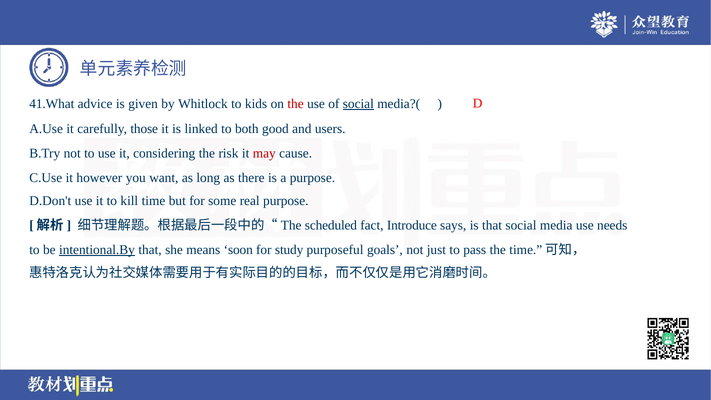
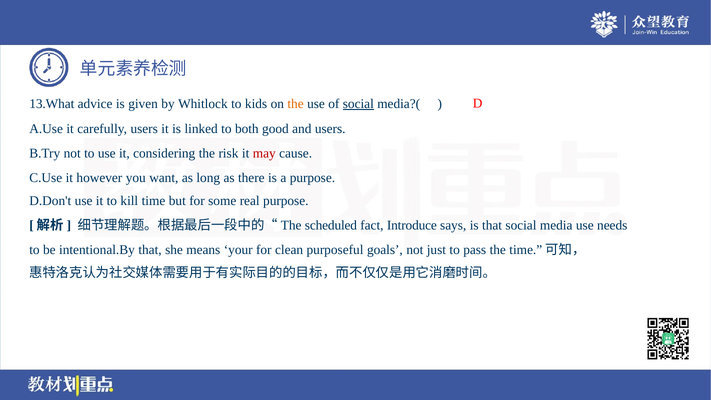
41.What: 41.What -> 13.What (52, 104)
the colour: red -> orange (296, 104)
carefully those: those -> users (144, 129)
intentional.By underline: present -> none (97, 250)
soon: soon -> your (238, 250)
study: study -> clean (289, 250)
